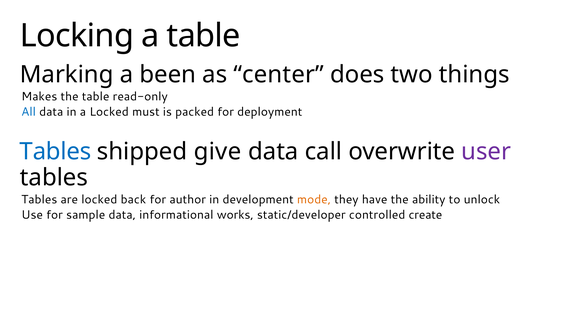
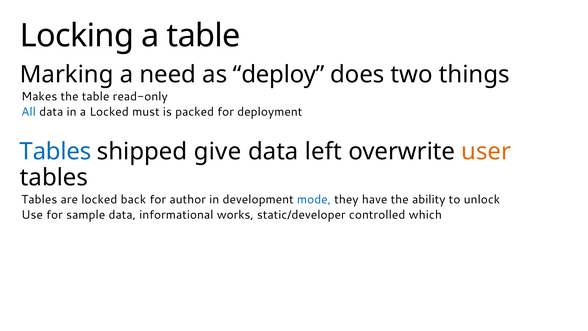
been: been -> need (168, 74)
center: center -> deploy (279, 74)
call: call -> left (323, 151)
user colour: purple -> orange (486, 151)
mode colour: orange -> blue (314, 199)
create: create -> which (425, 215)
